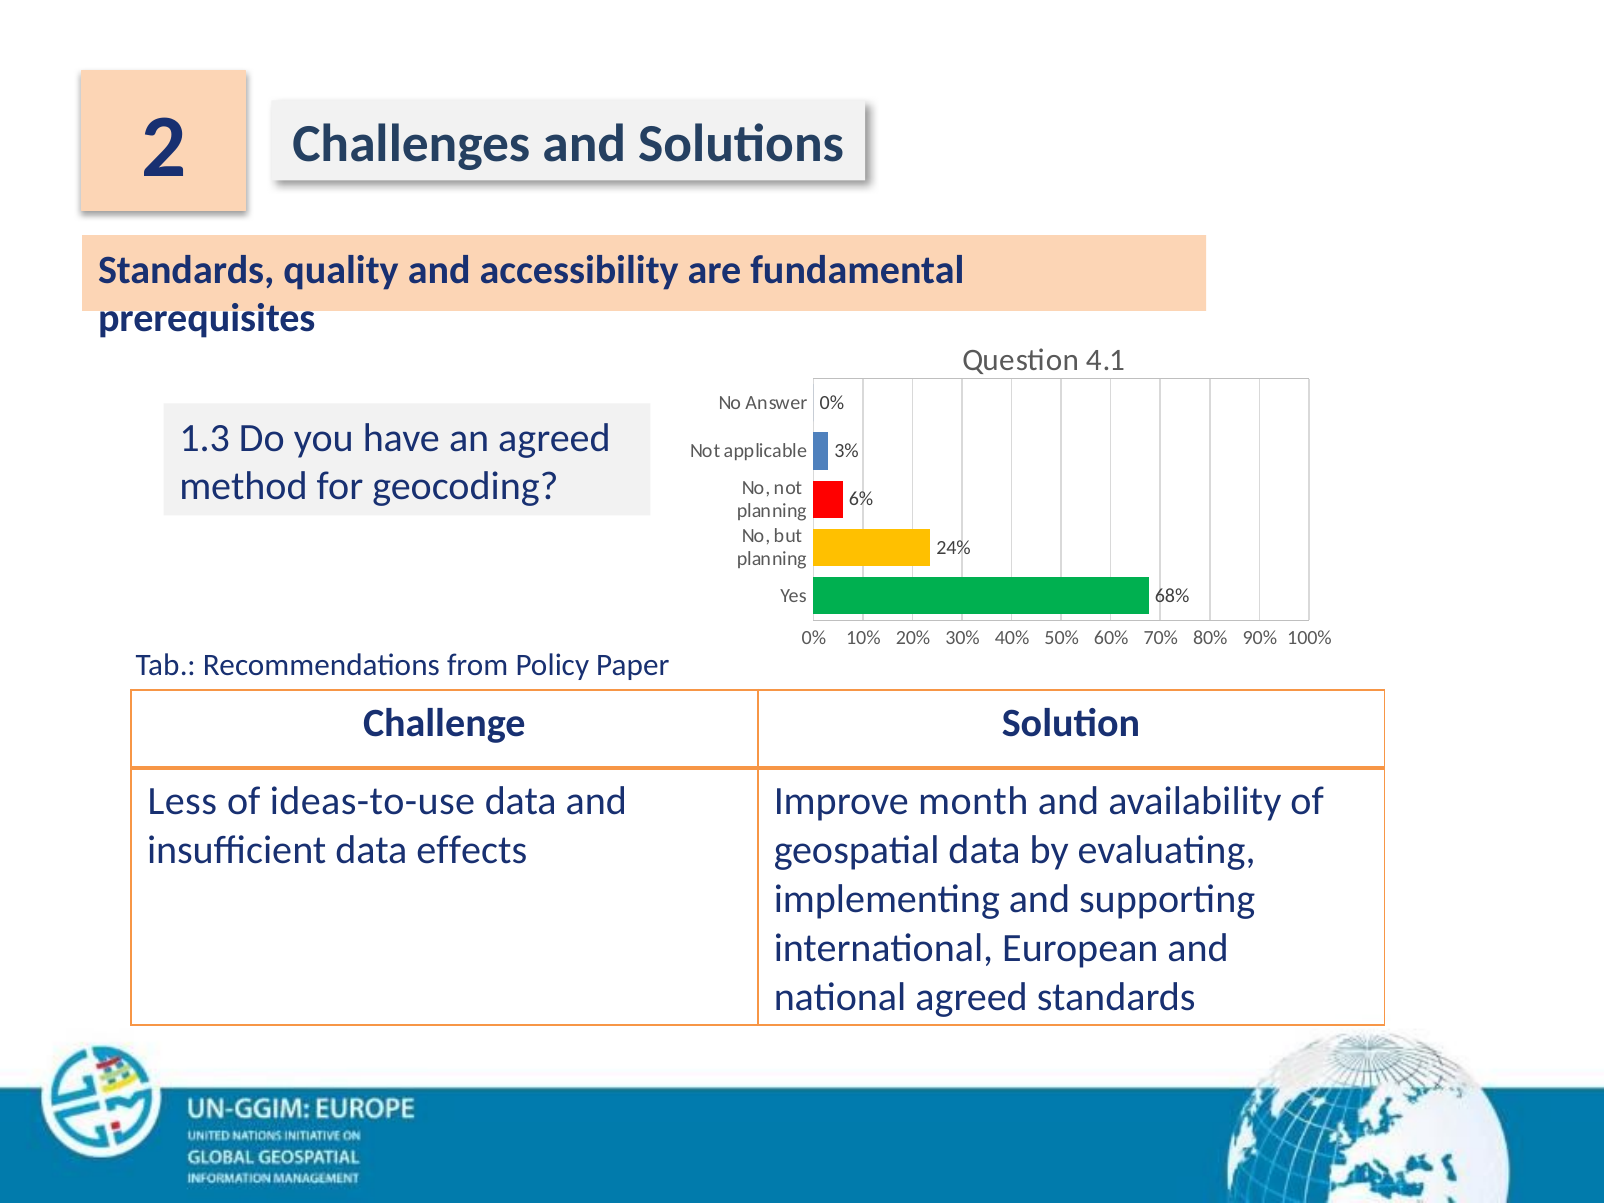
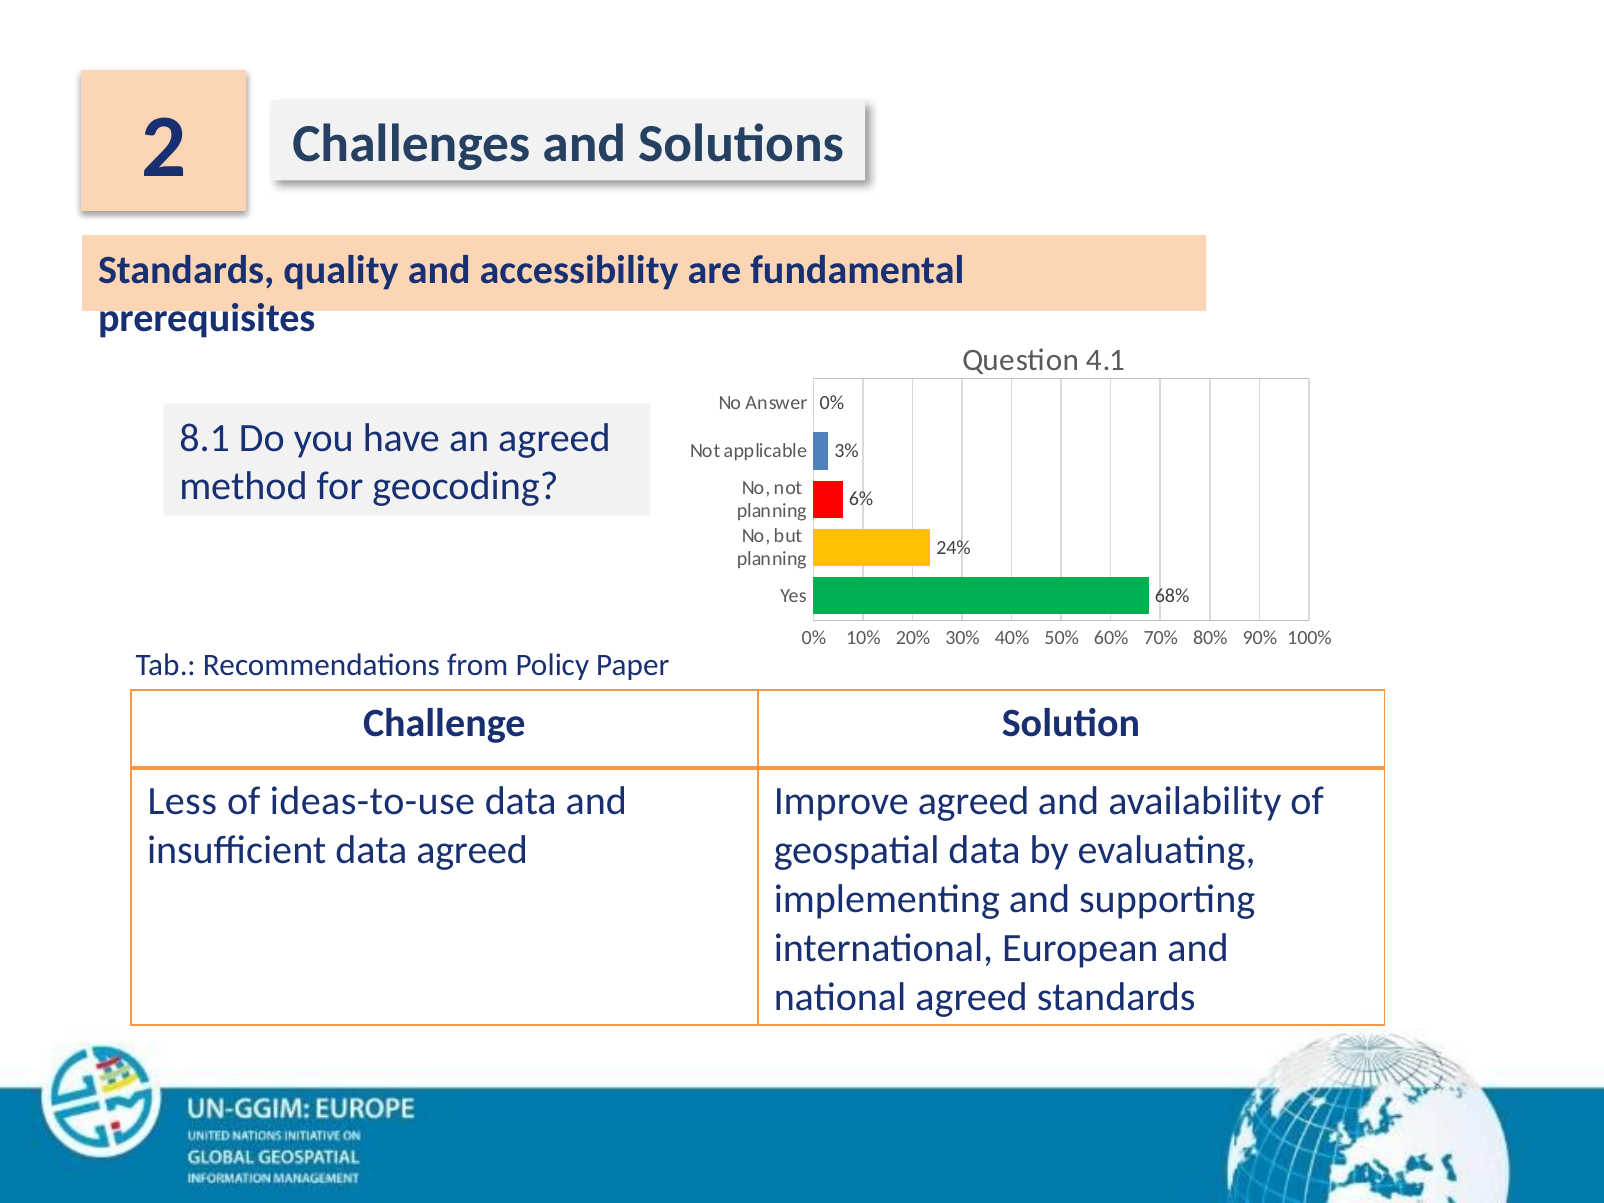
1.3: 1.3 -> 8.1 (205, 438)
Improve month: month -> agreed (974, 801)
data effects: effects -> agreed (472, 850)
